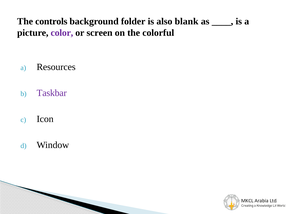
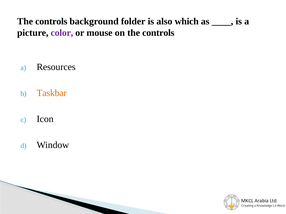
blank: blank -> which (187, 21)
screen: screen -> mouse (100, 33)
on the colorful: colorful -> controls (158, 33)
Taskbar colour: purple -> orange (52, 93)
